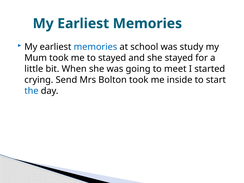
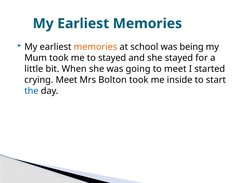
memories colour: blue -> orange (95, 47)
study: study -> being (192, 47)
crying Send: Send -> Meet (66, 80)
